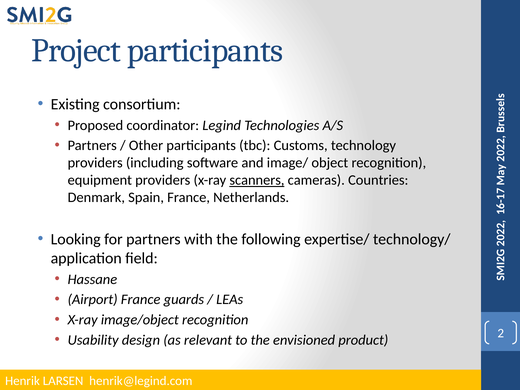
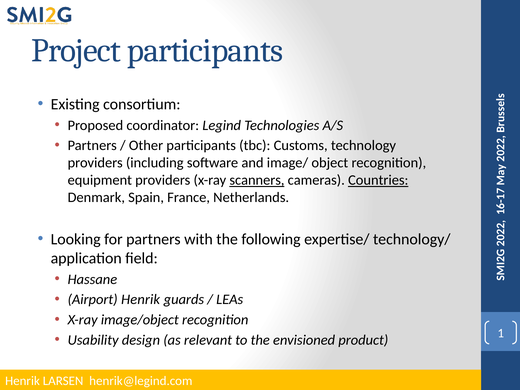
Countries underline: none -> present (378, 180)
Airport France: France -> Henrik (141, 300)
product 2: 2 -> 1 (501, 333)
